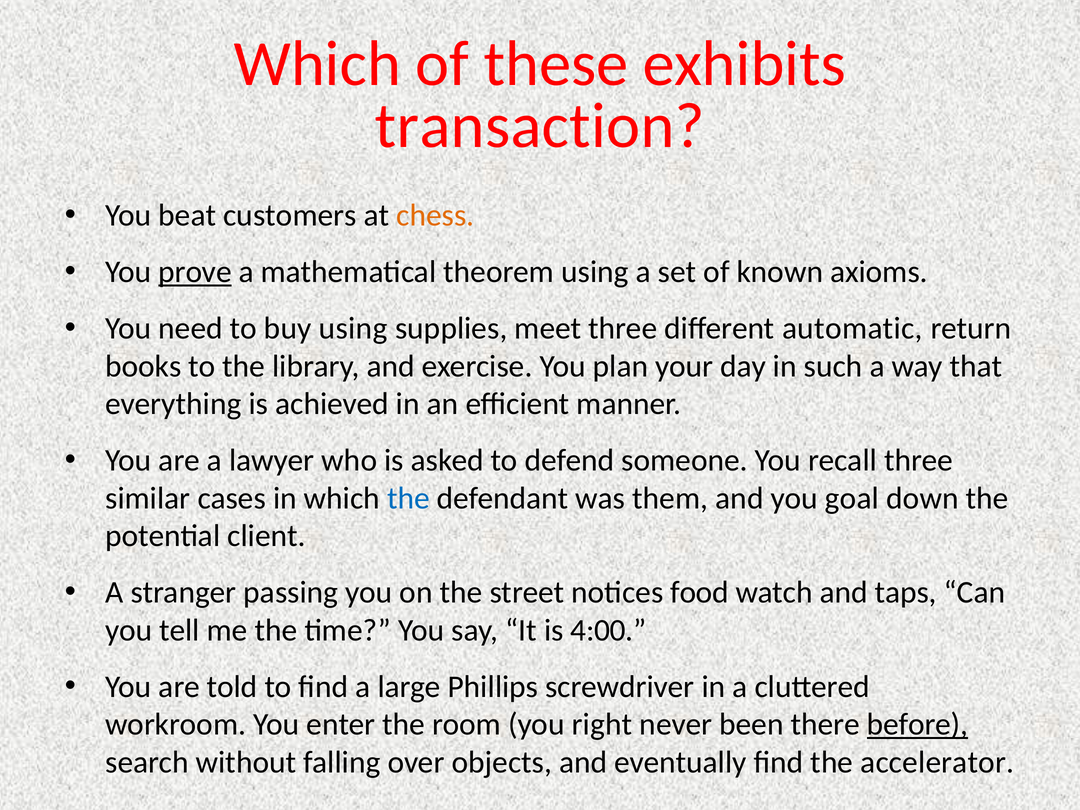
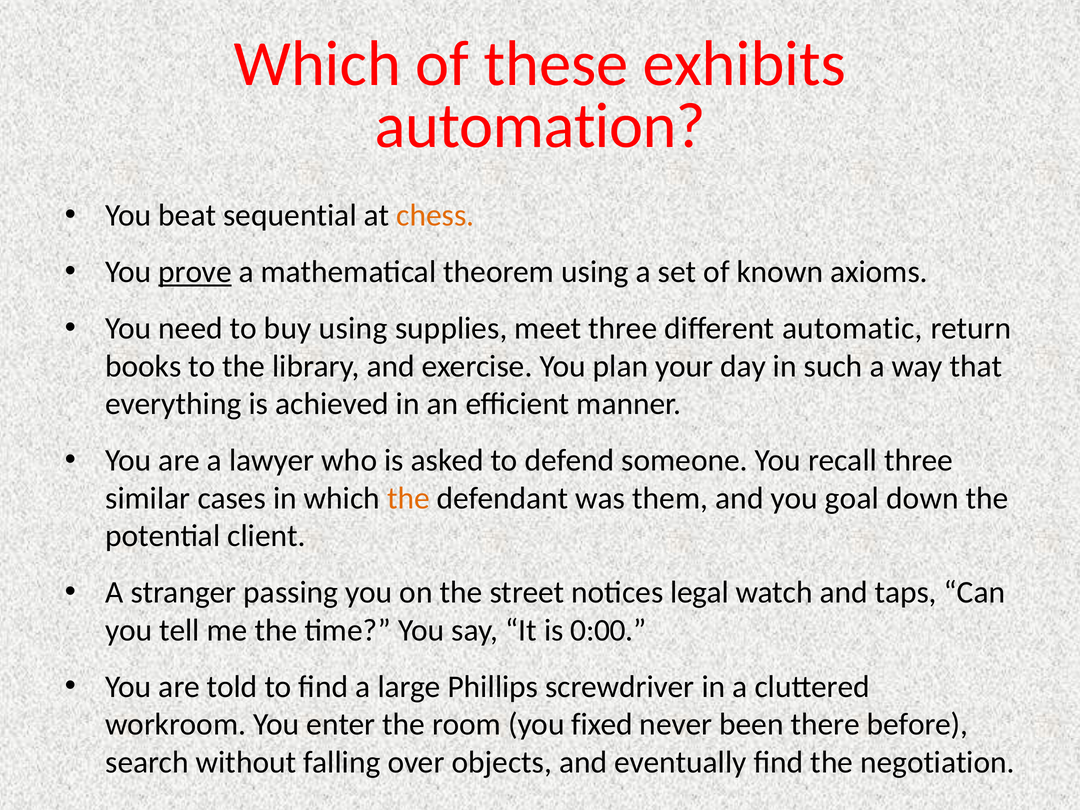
transaction: transaction -> automation (540, 126)
customers: customers -> sequential (290, 216)
the colour: blue -> orange (408, 498)
food: food -> legal (700, 592)
4:00: 4:00 -> 0:00 (608, 630)
right: right -> fixed (602, 724)
before underline: present -> none (917, 724)
accelerator: accelerator -> negotiation (937, 762)
